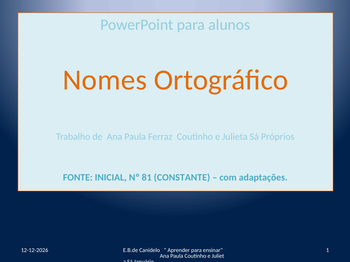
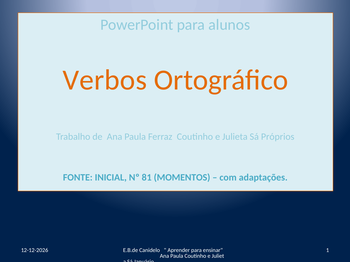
Nomes: Nomes -> Verbos (105, 80)
CONSTANTE: CONSTANTE -> MOMENTOS (182, 178)
